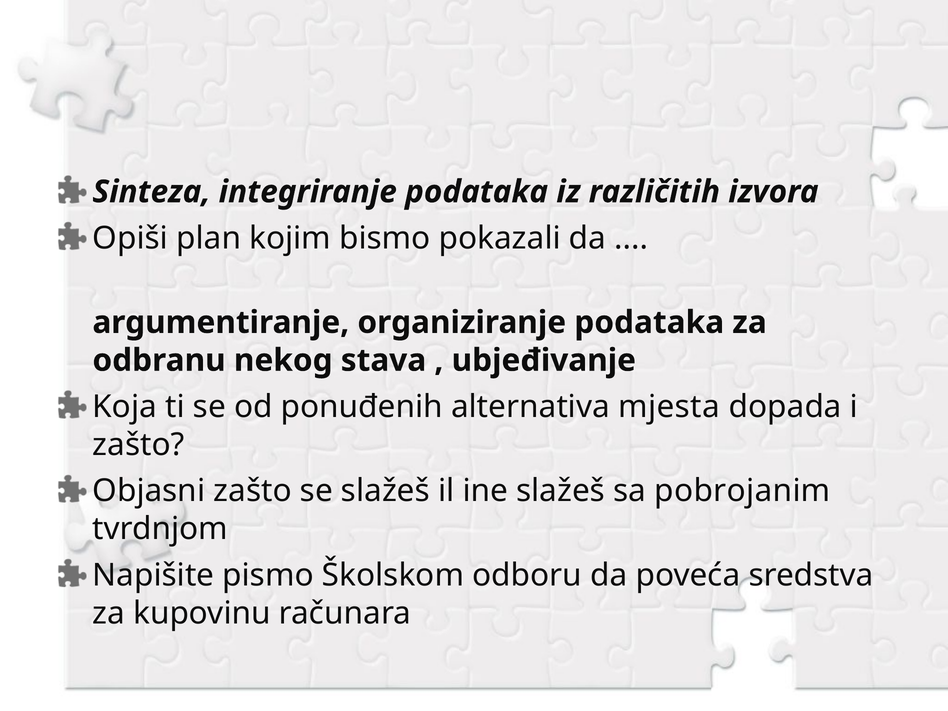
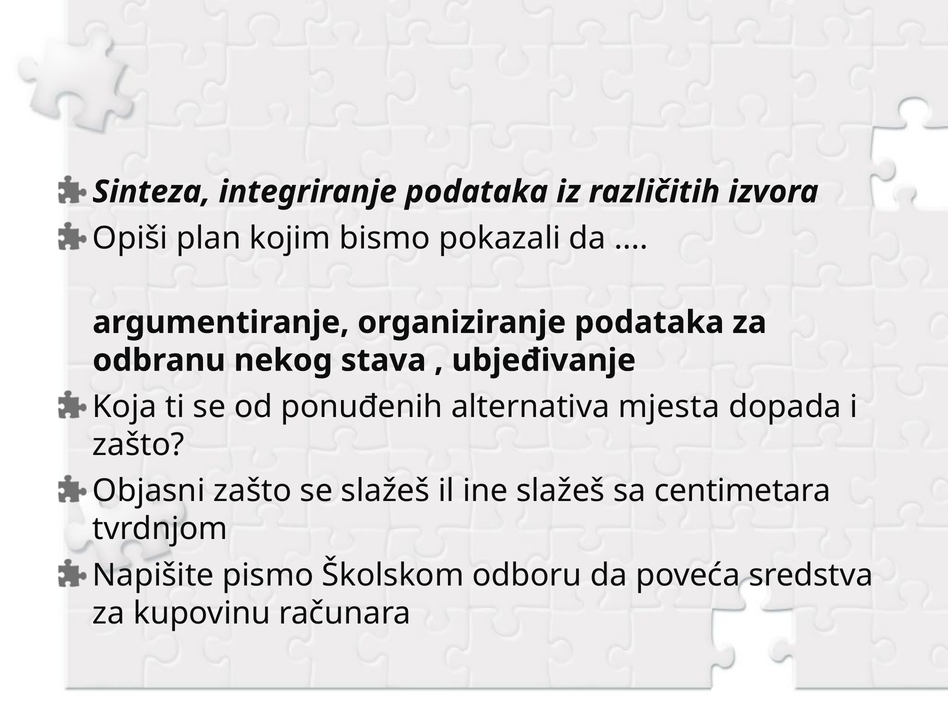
pobrojanim: pobrojanim -> centimetara (743, 491)
